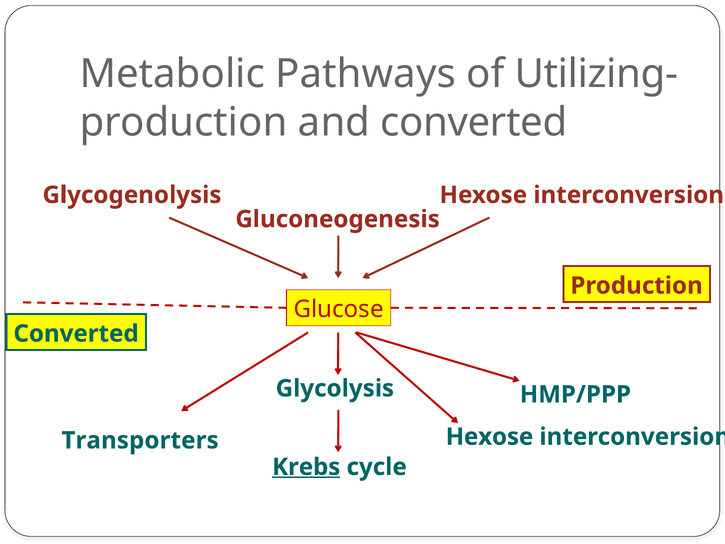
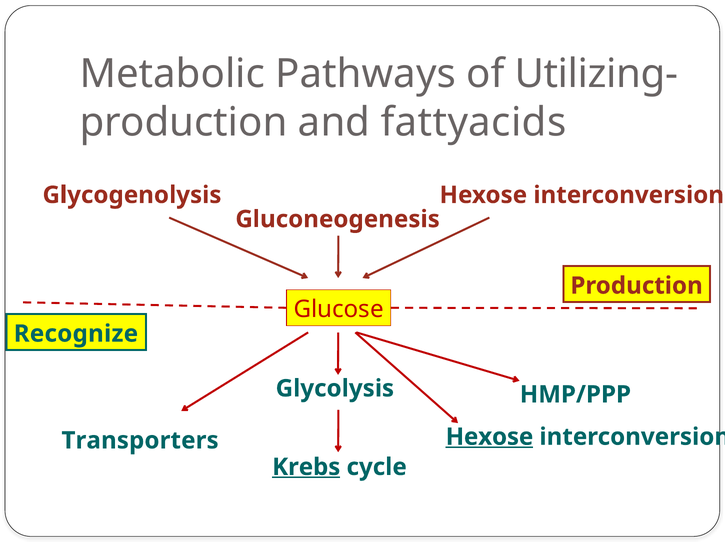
and converted: converted -> fattyacids (473, 122)
Converted: Converted -> Recognize (76, 334)
Hexose underline: none -> present (489, 437)
